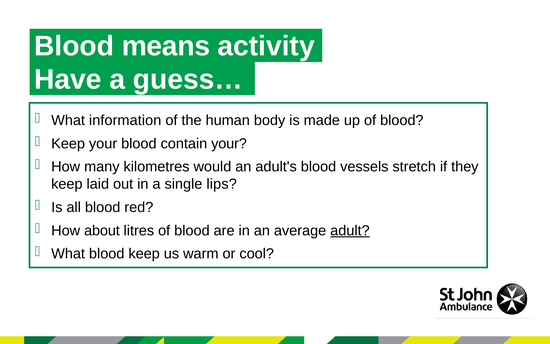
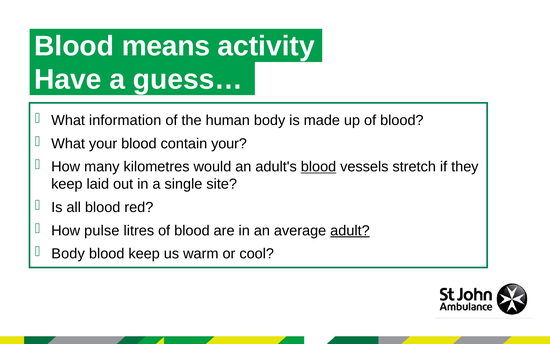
Keep: Keep -> What (68, 143)
blood underline: none -> present (319, 167)
lips: lips -> site (222, 184)
about: about -> pulse (102, 230)
What: What -> Body (68, 254)
